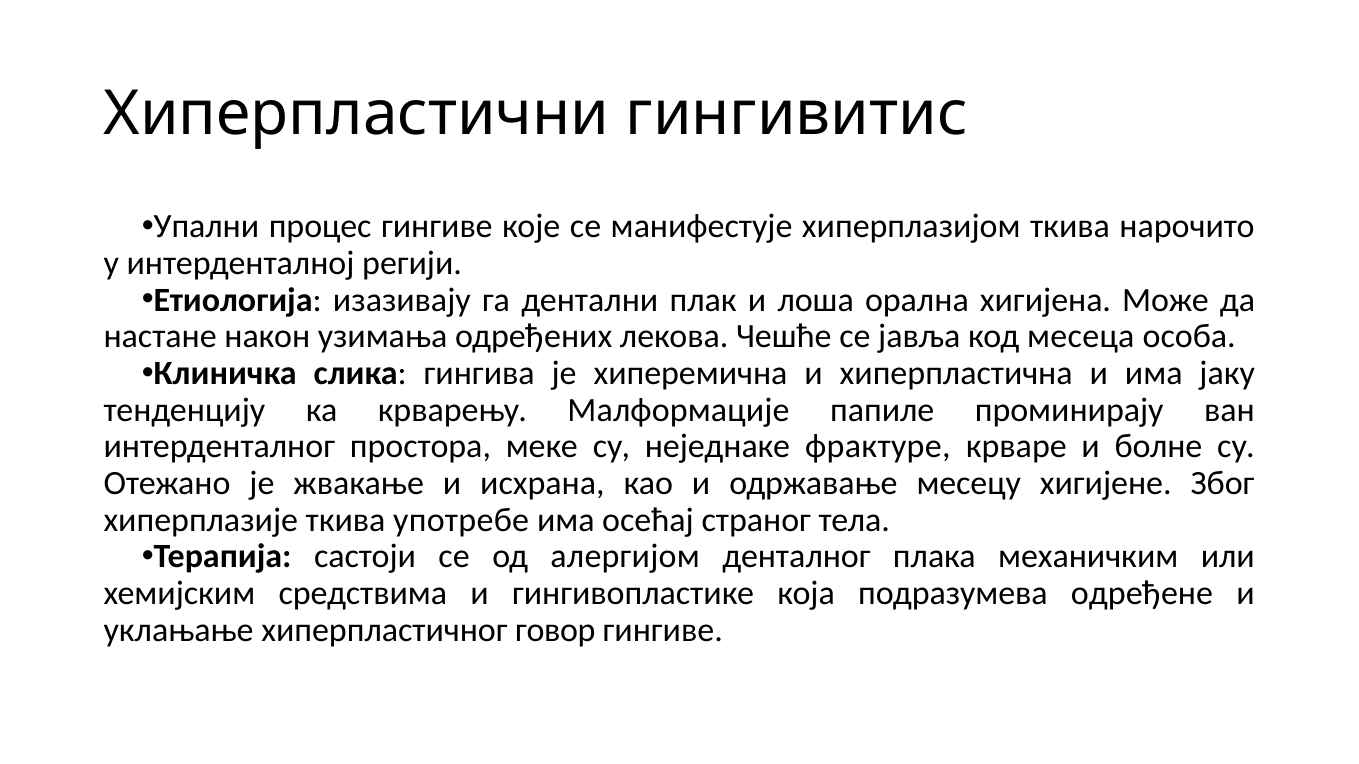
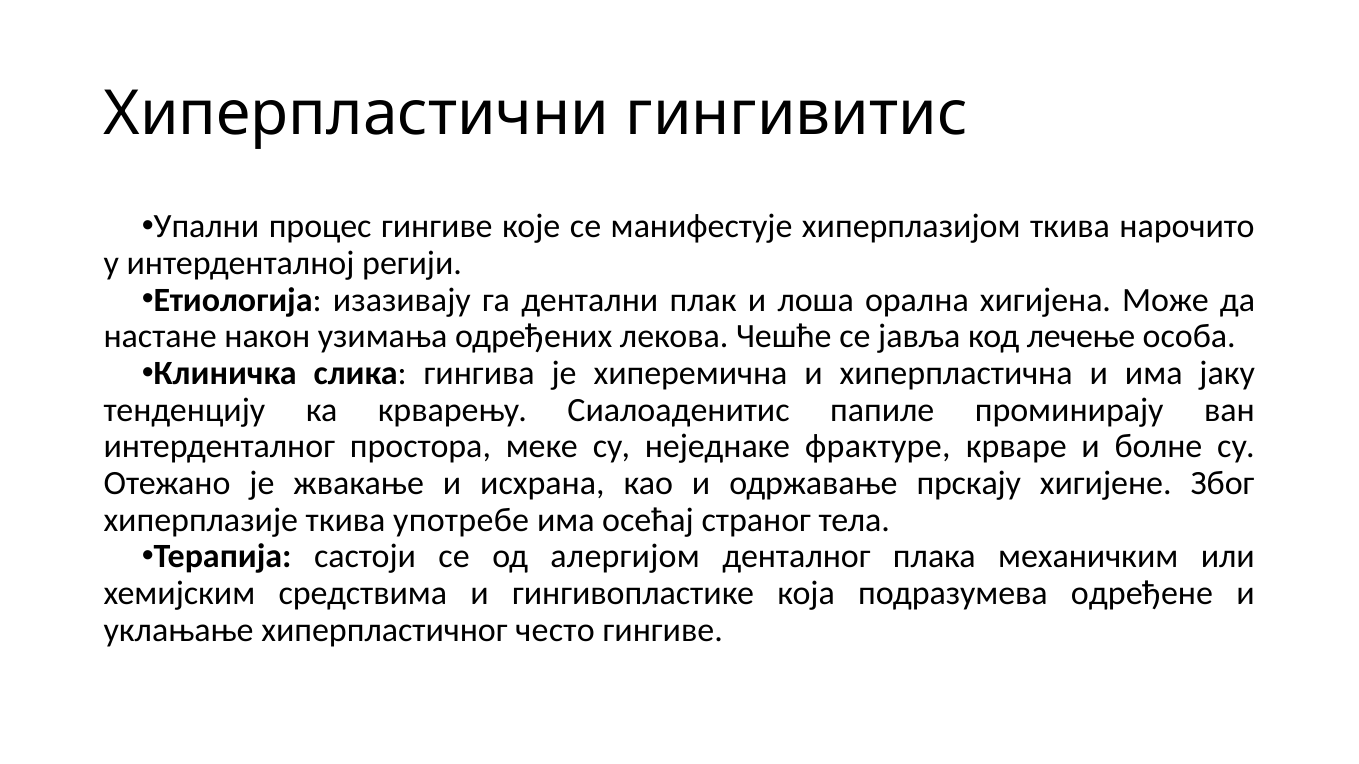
месеца: месеца -> лечење (1081, 337)
Малформације: Малформације -> Сиалоаденитис (679, 410)
месецу: месецу -> прскају (969, 483)
говор: говор -> често (555, 630)
